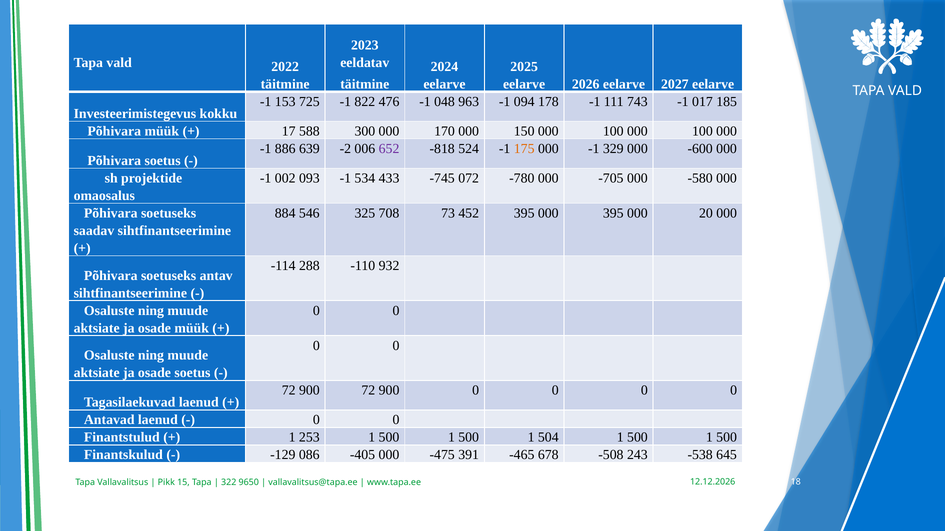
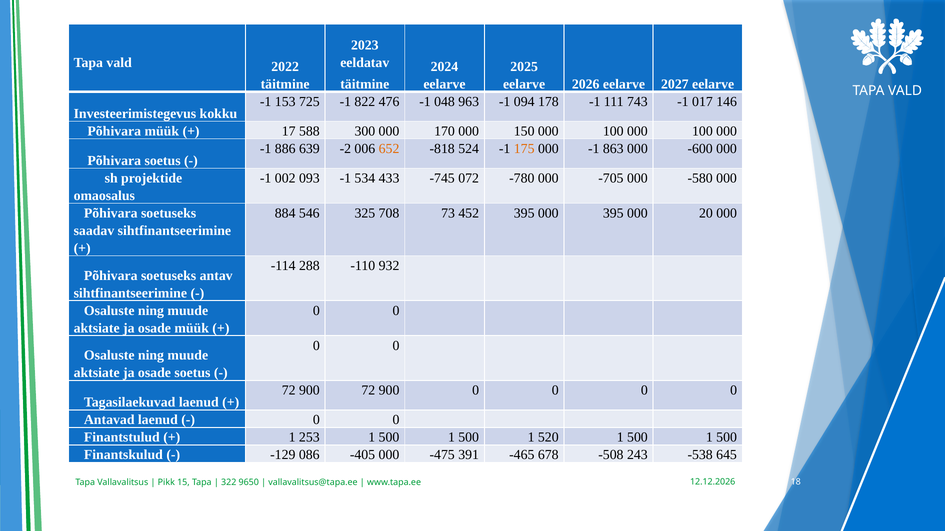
185: 185 -> 146 (727, 102)
652 colour: purple -> orange (389, 149)
329: 329 -> 863 (613, 149)
504: 504 -> 520 (548, 438)
